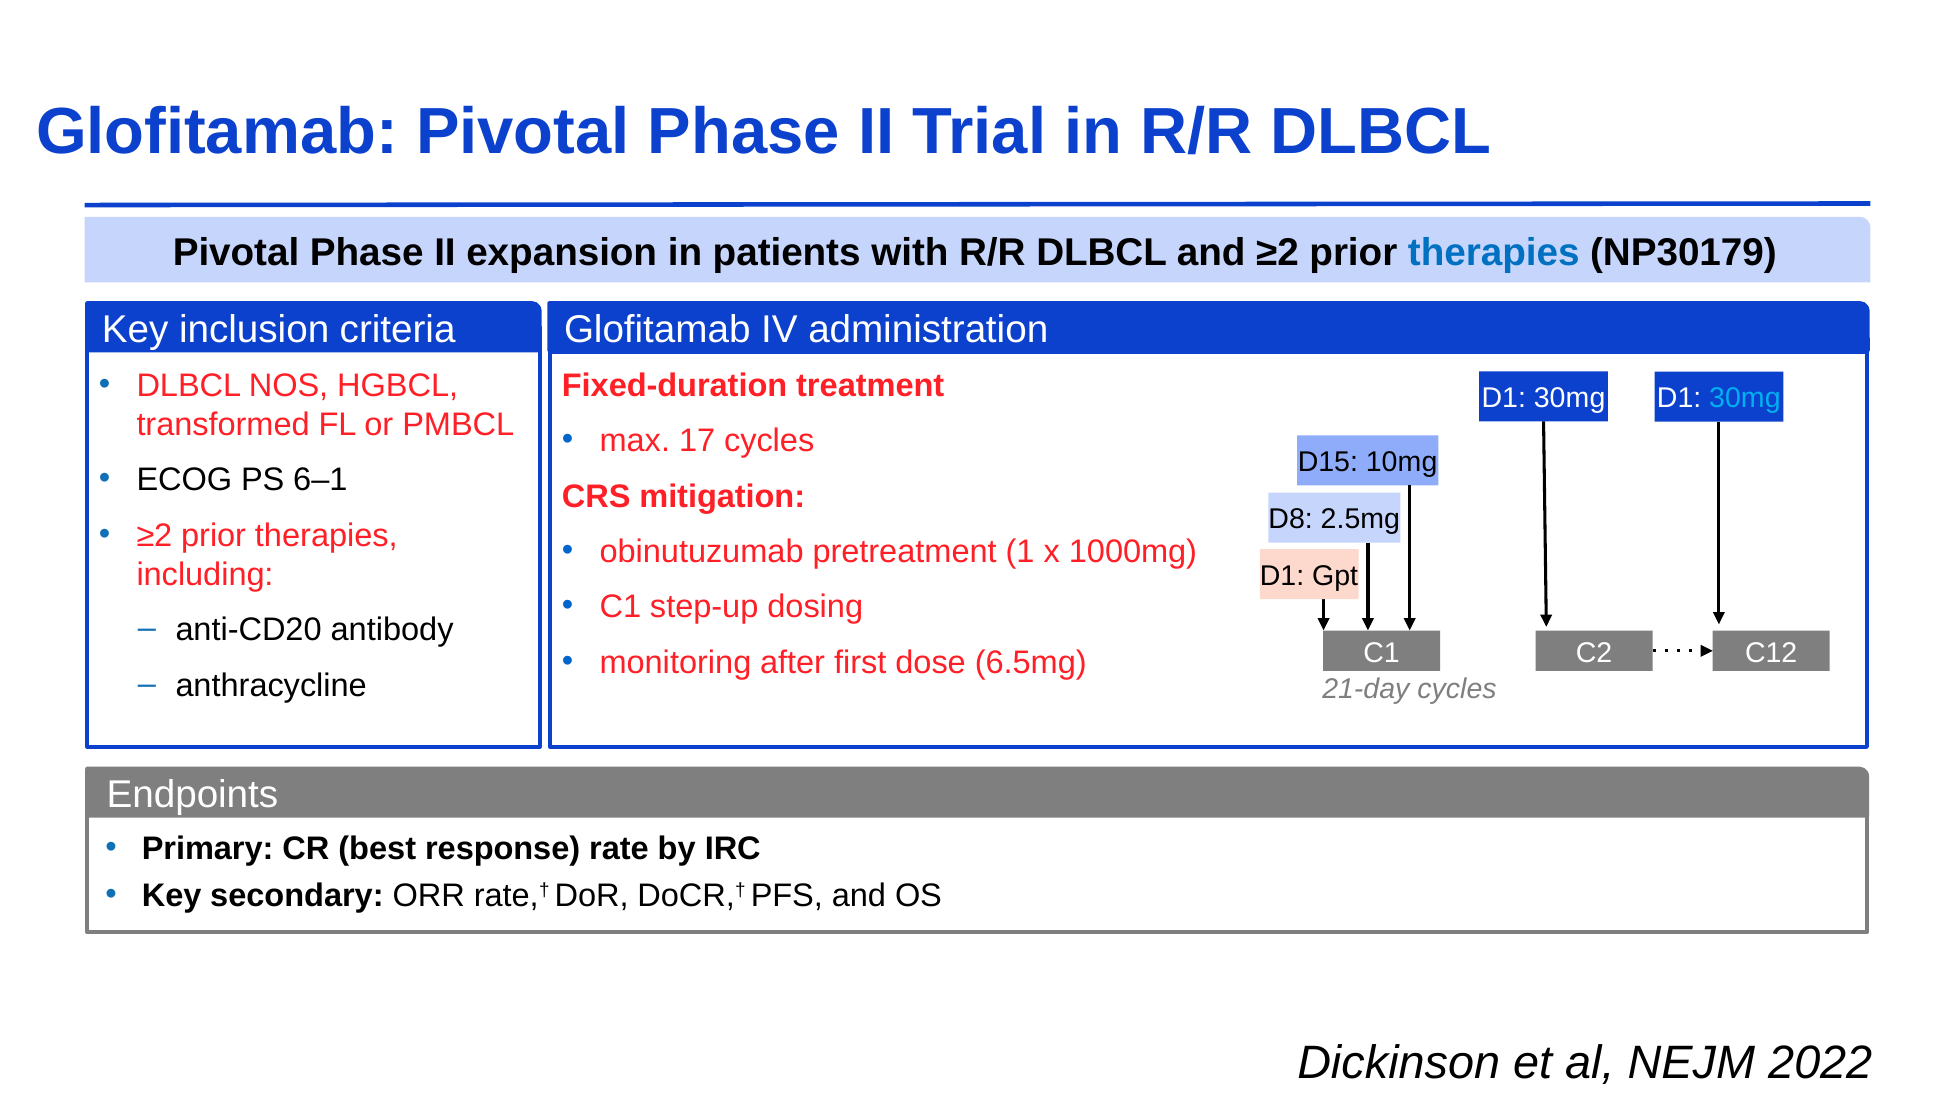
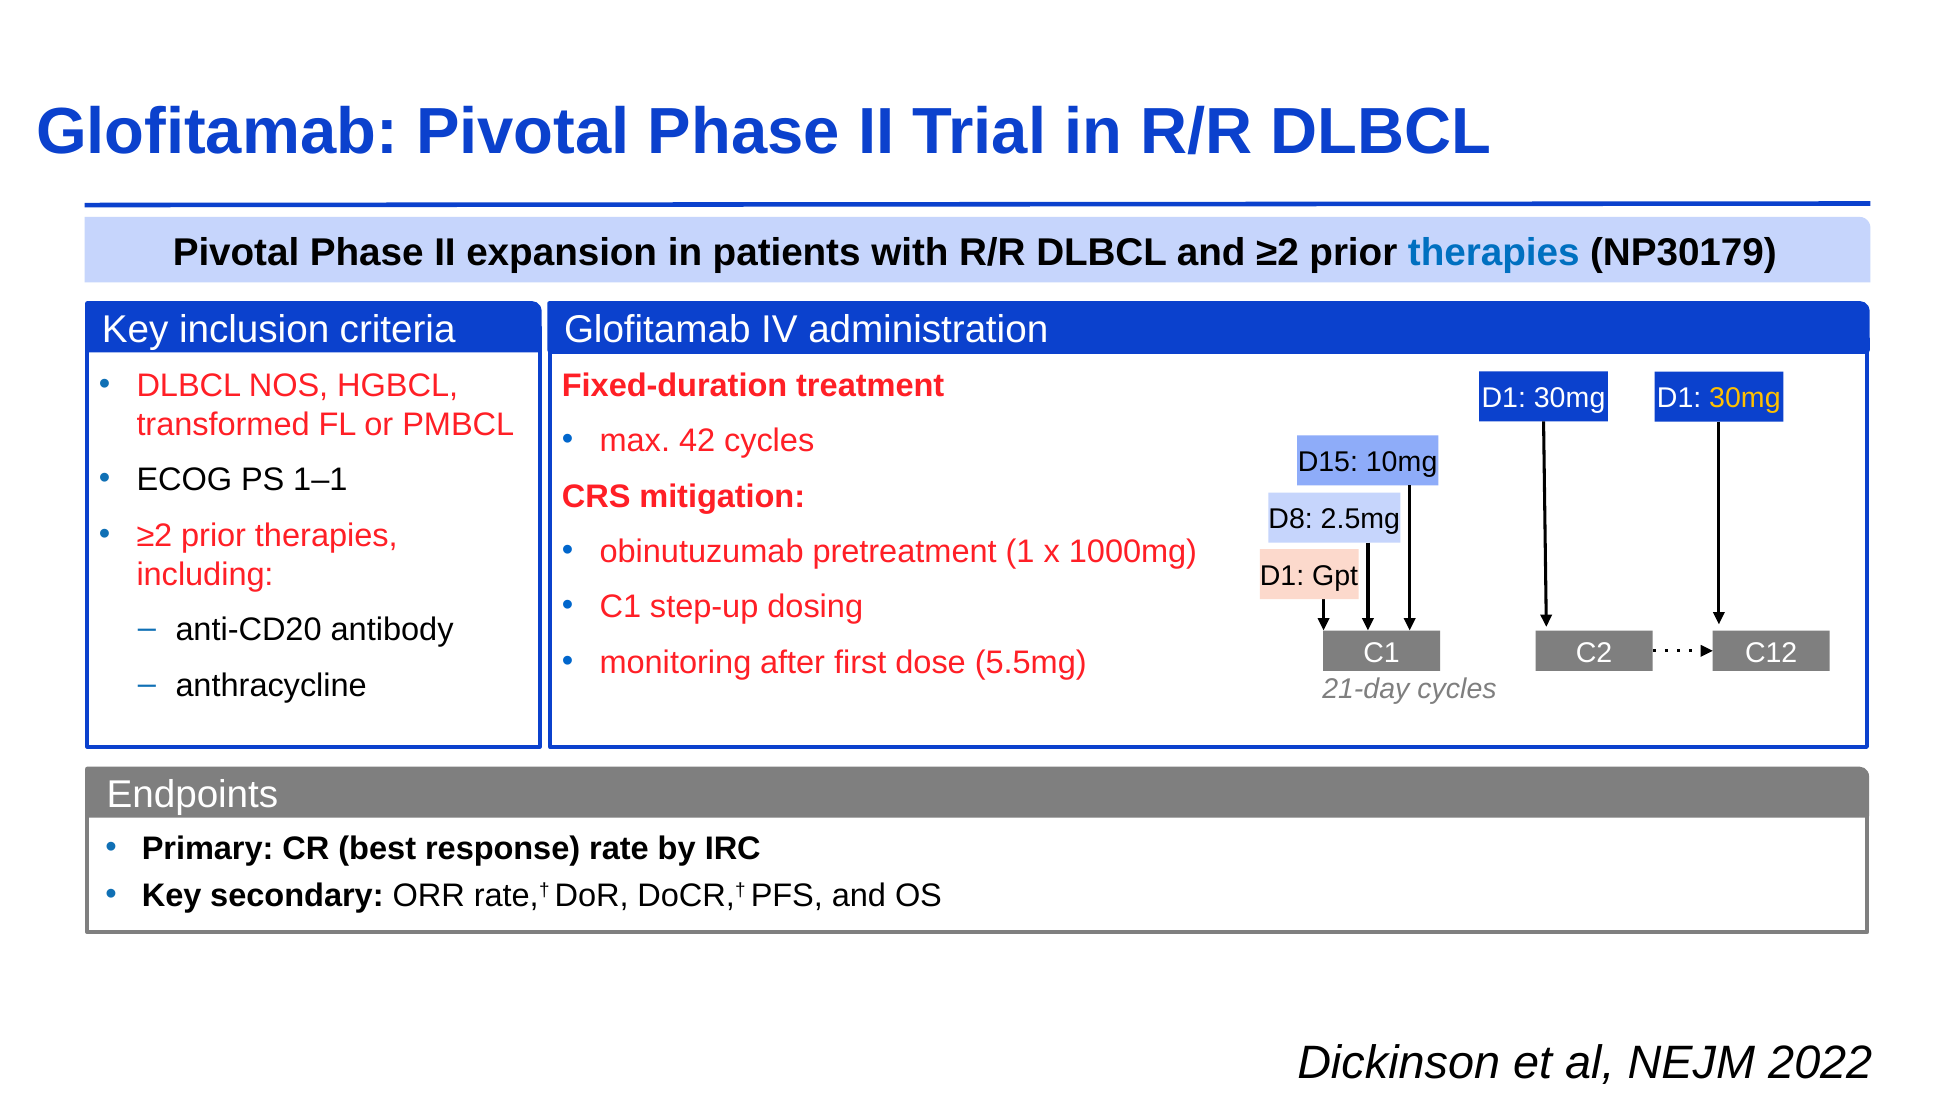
30mg colour: light blue -> yellow (1745, 398)
17: 17 -> 42 (697, 441)
6–1: 6–1 -> 1–1 (320, 480)
6.5mg: 6.5mg -> 5.5mg (1031, 662)
